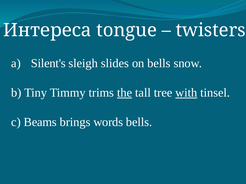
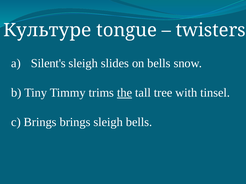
Интереса: Интереса -> Культуре (47, 30)
with underline: present -> none (186, 93)
c Beams: Beams -> Brings (40, 122)
brings words: words -> sleigh (108, 122)
